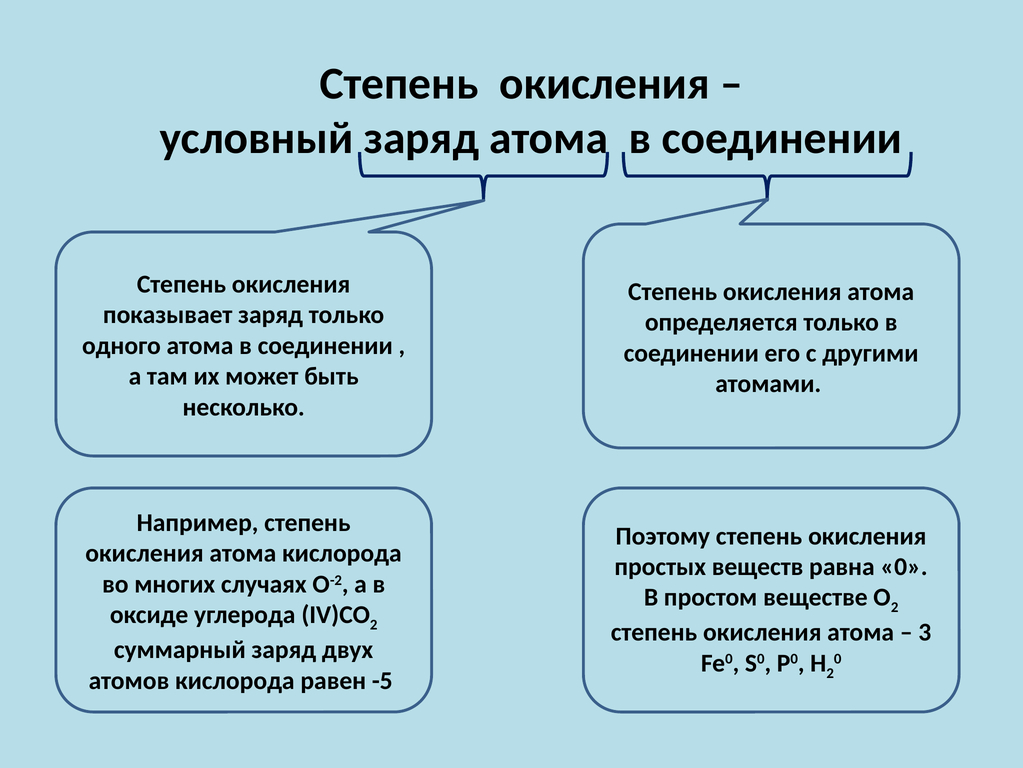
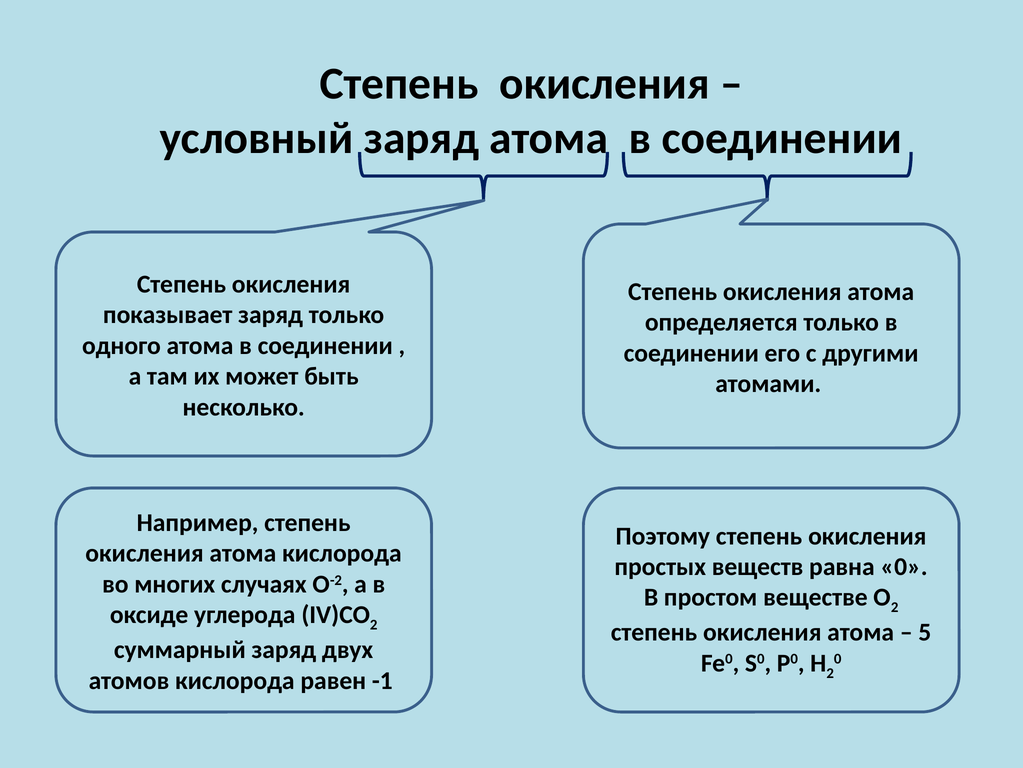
3: 3 -> 5 (925, 632)
-5: -5 -> -1 (382, 680)
